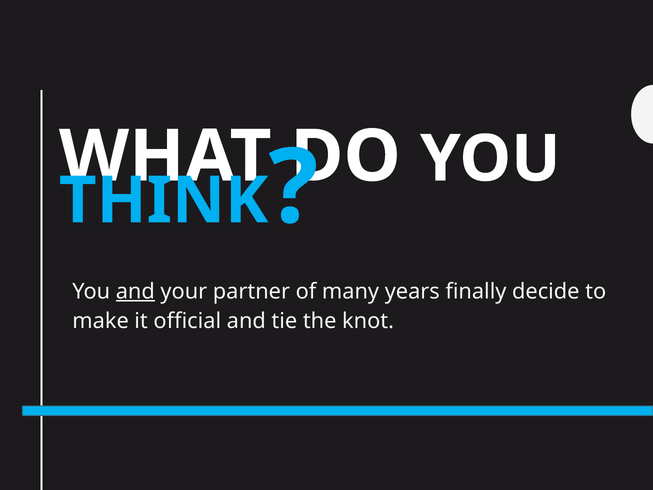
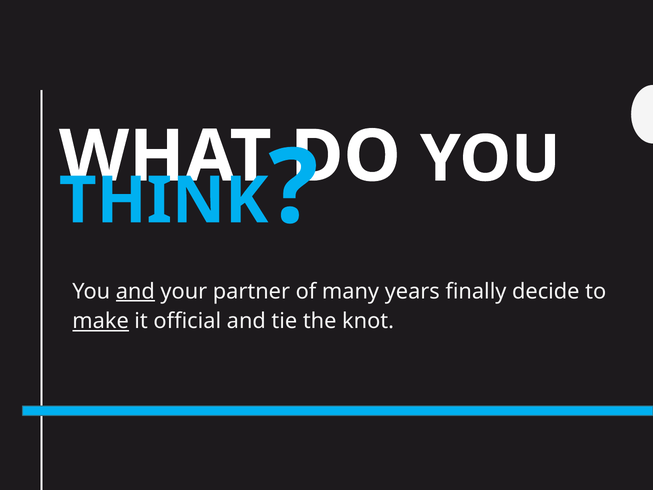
make underline: none -> present (101, 321)
